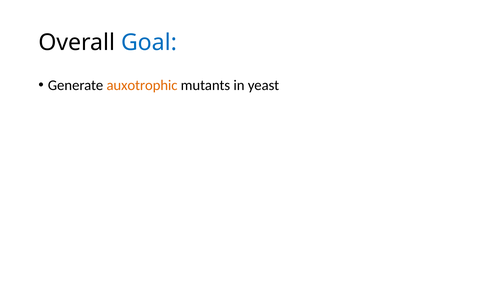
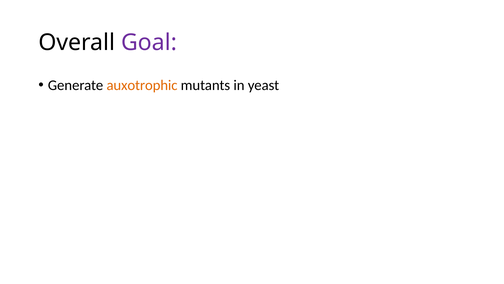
Goal colour: blue -> purple (149, 42)
